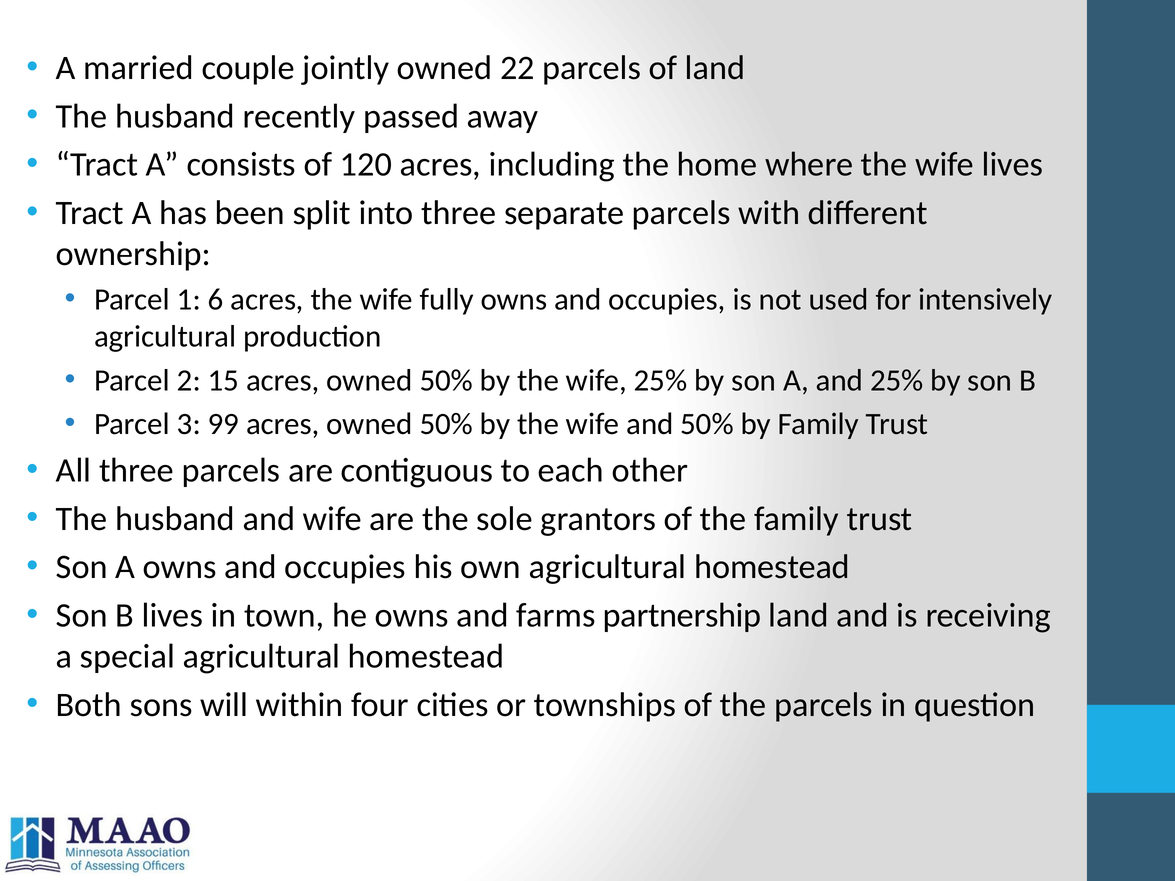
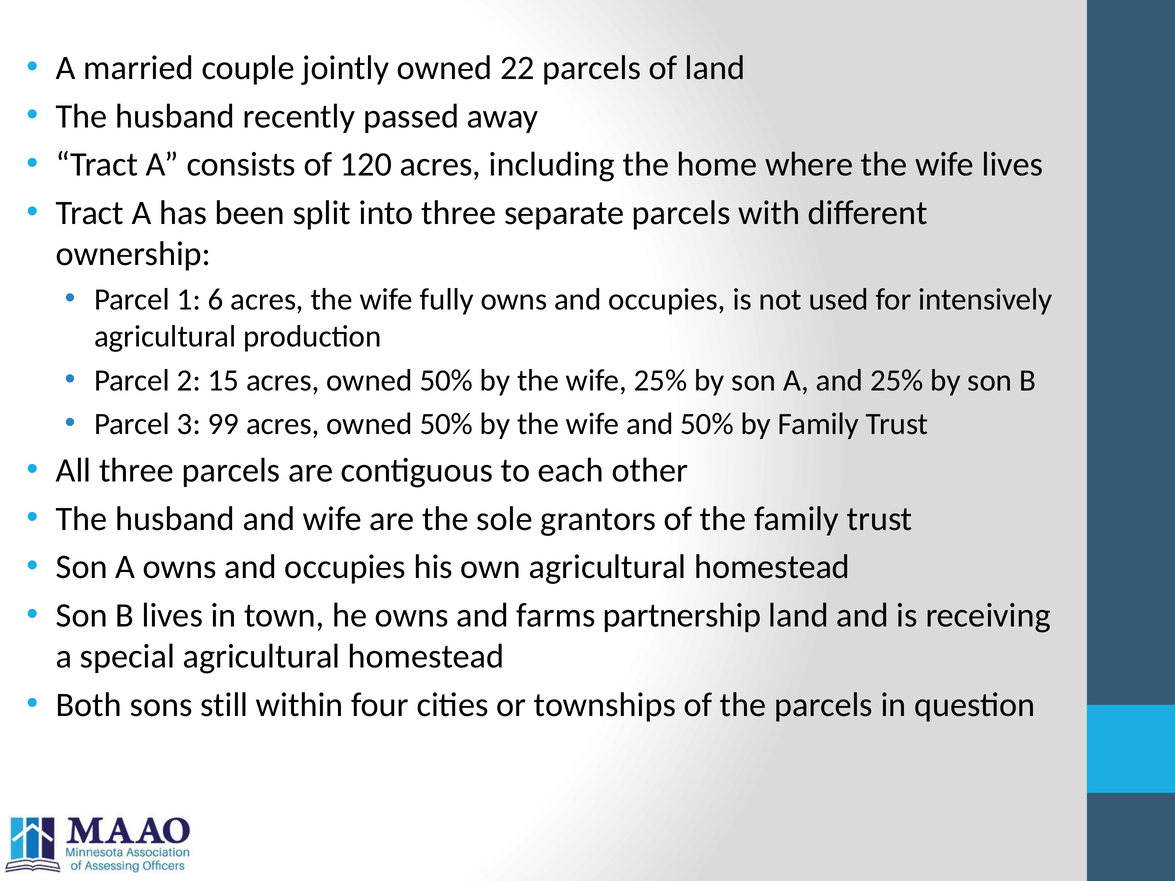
will: will -> still (224, 705)
